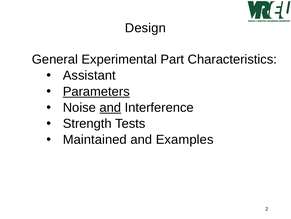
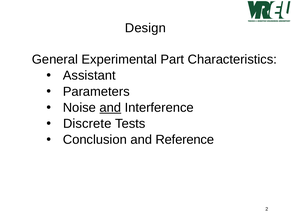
Parameters underline: present -> none (96, 91)
Strength: Strength -> Discrete (87, 123)
Maintained: Maintained -> Conclusion (95, 139)
Examples: Examples -> Reference (185, 139)
